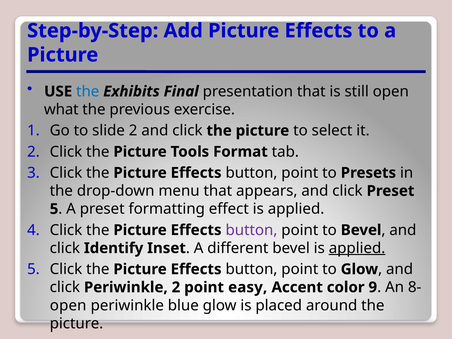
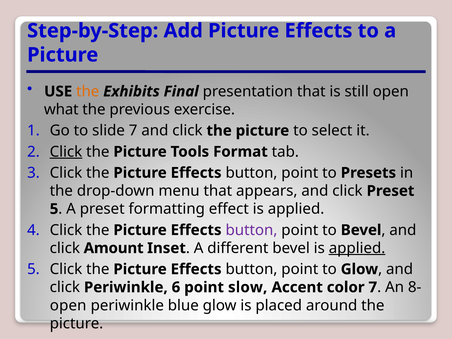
the colour: blue -> orange (88, 91)
slide 2: 2 -> 7 (133, 131)
Click underline: none -> present (66, 152)
Identify: Identify -> Amount (114, 248)
Periwinkle 2: 2 -> 6 (176, 287)
easy: easy -> slow (248, 287)
color 9: 9 -> 7 (373, 287)
